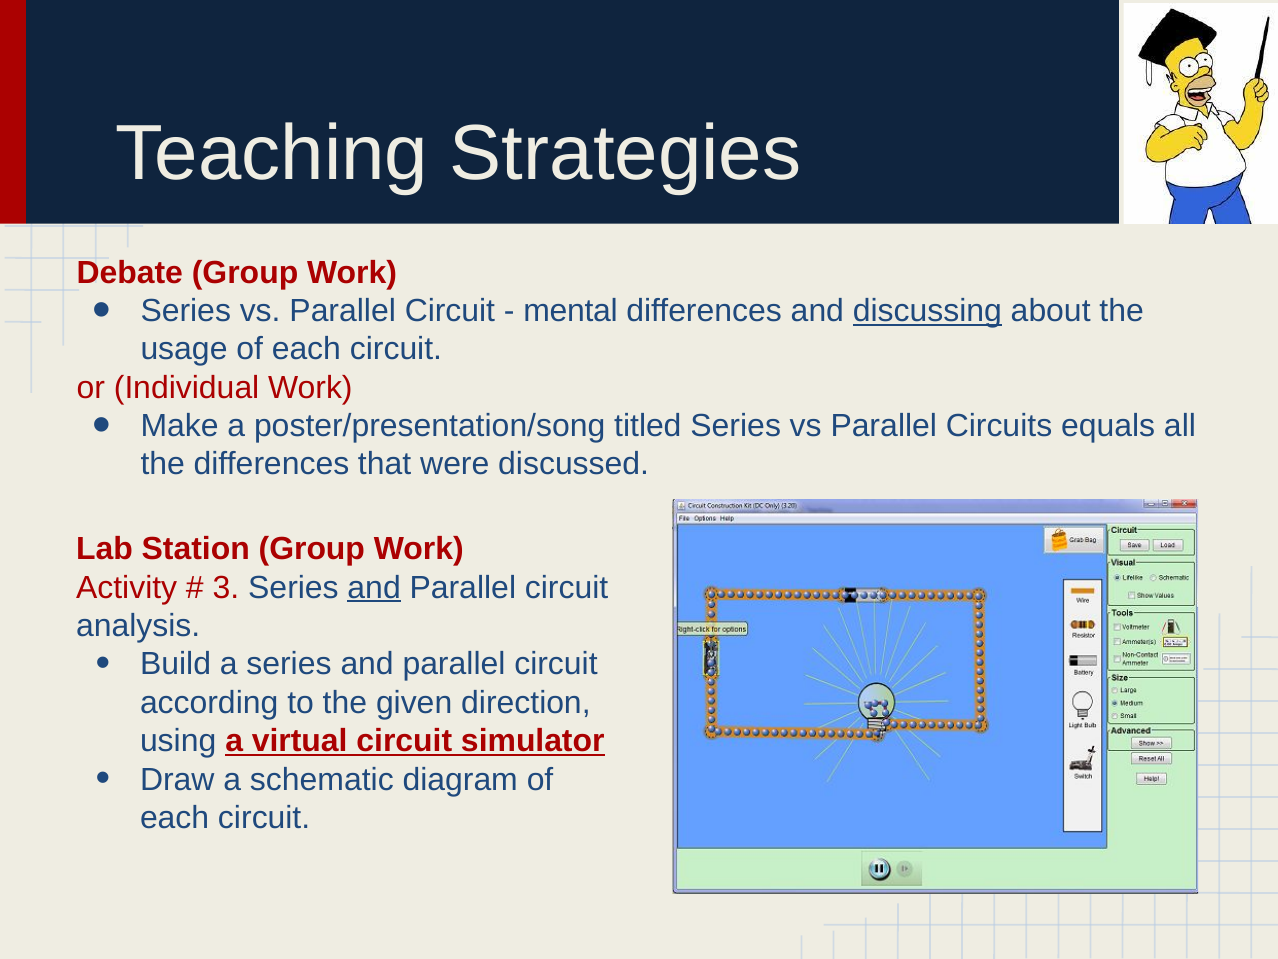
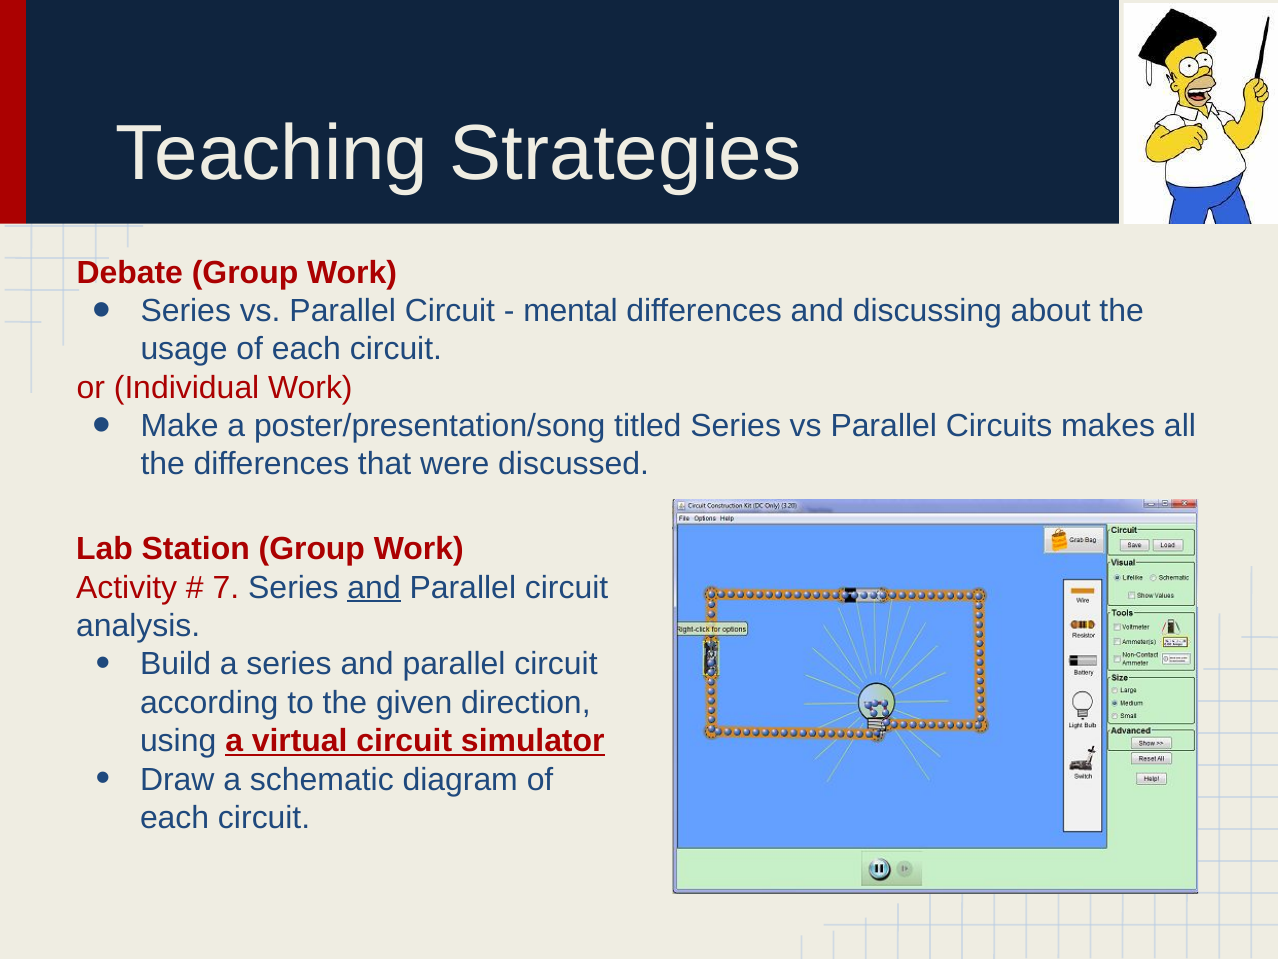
discussing underline: present -> none (927, 311)
equals: equals -> makes (1108, 426)
3: 3 -> 7 (226, 587)
